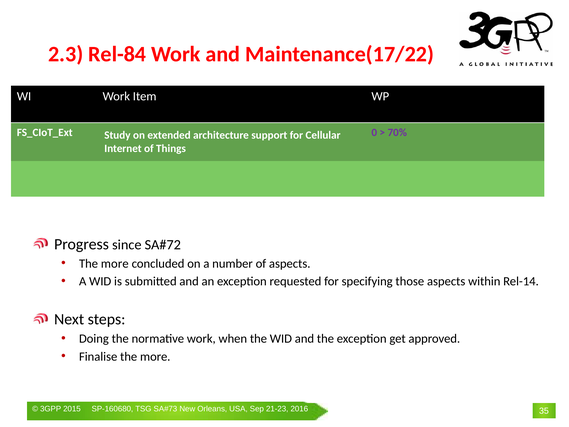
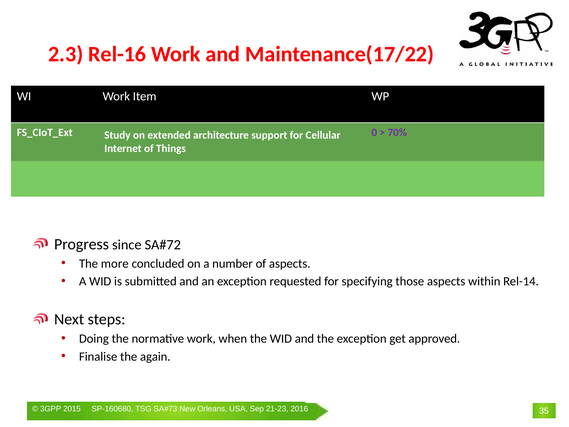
Rel-84: Rel-84 -> Rel-16 (117, 54)
Finalise the more: more -> again (155, 356)
